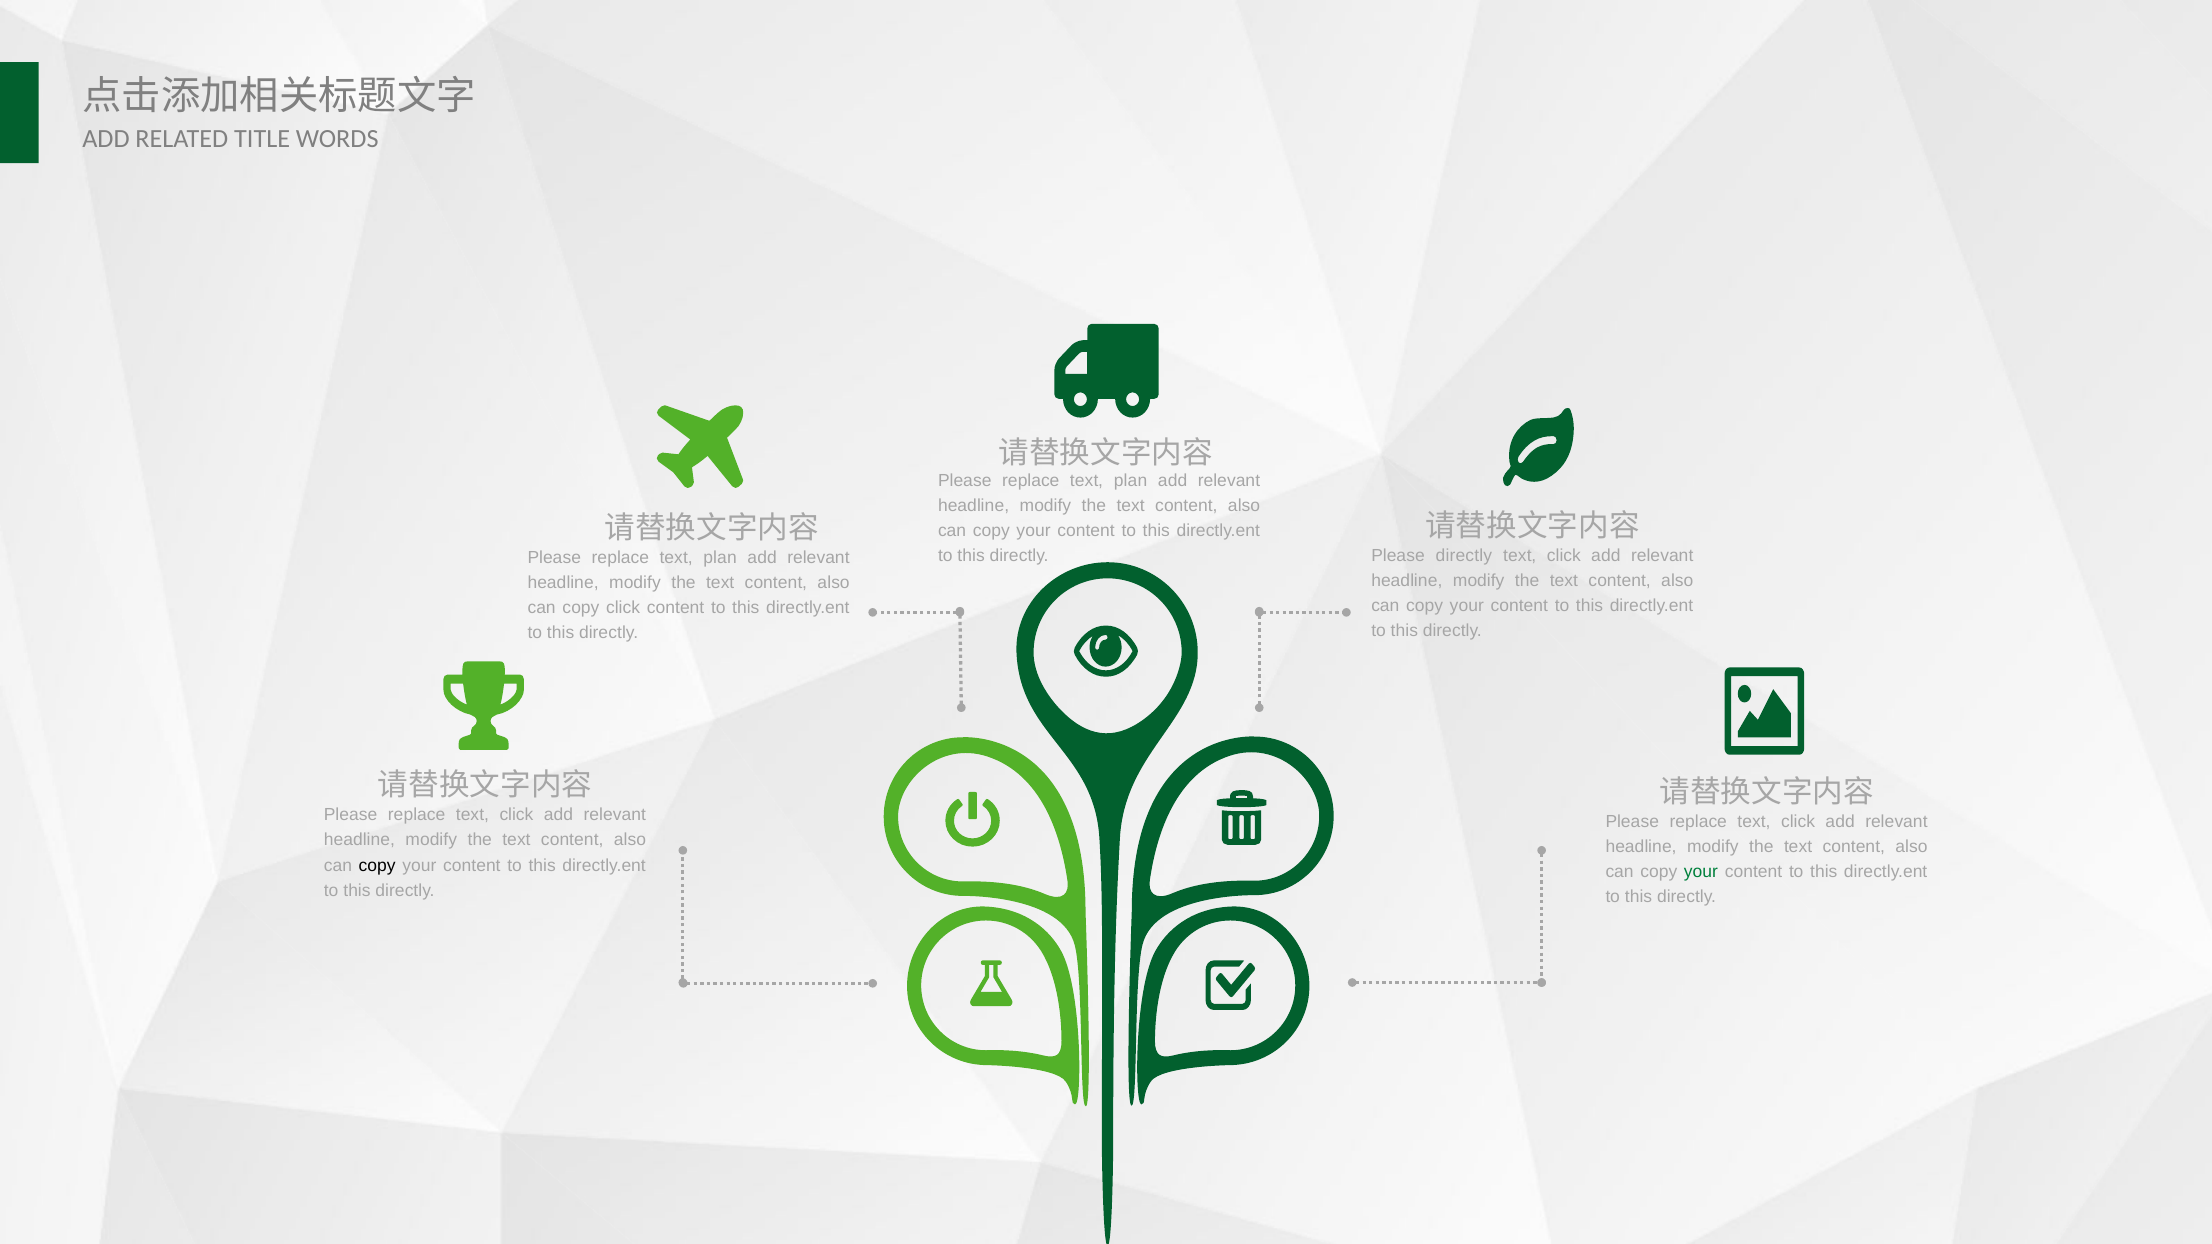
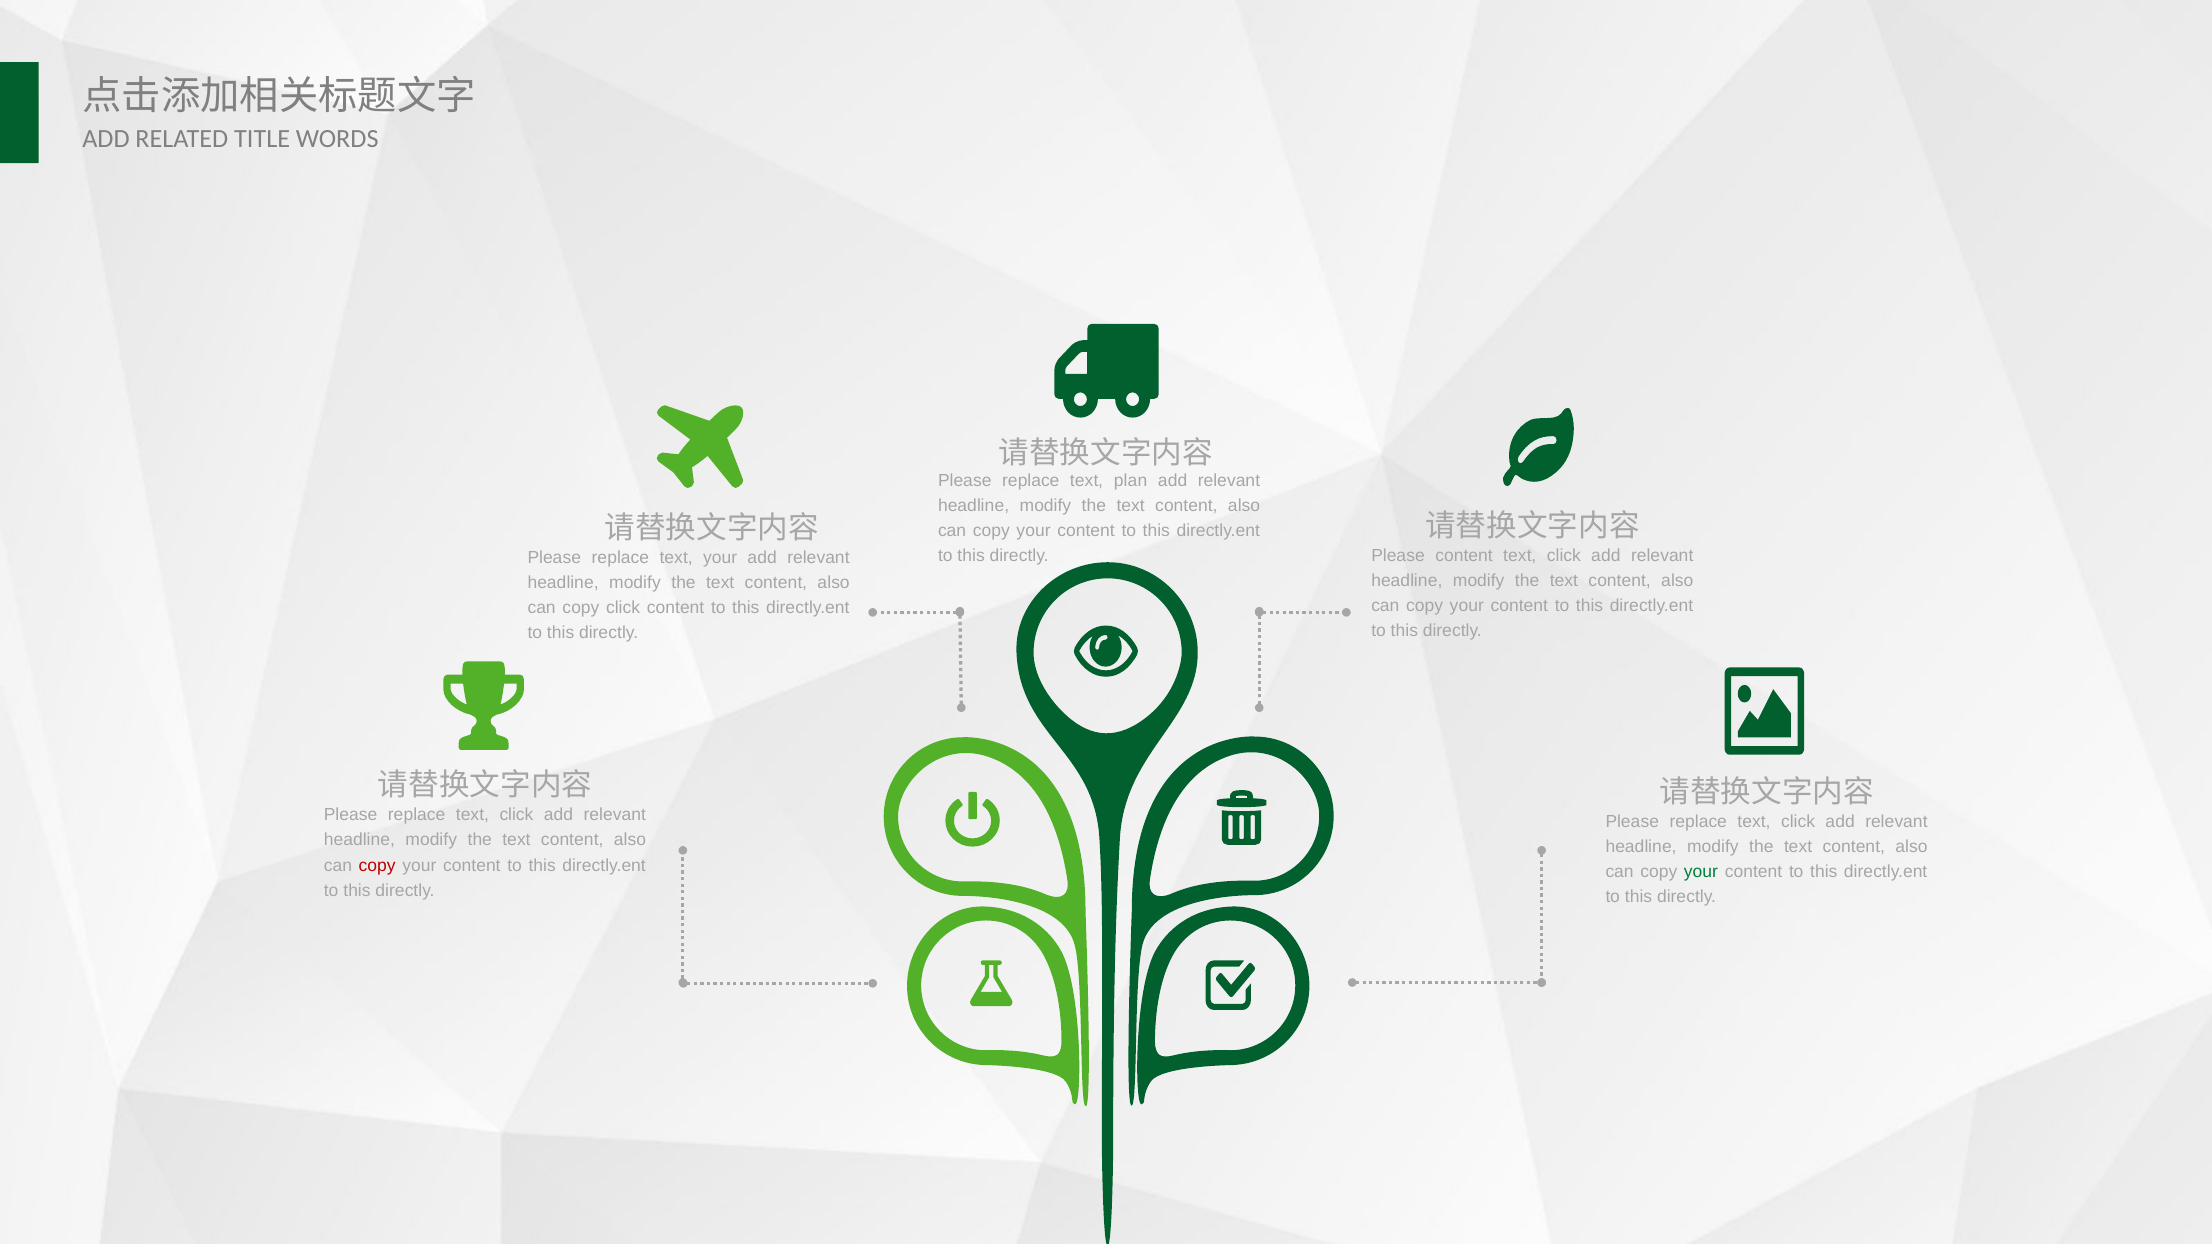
Please directly: directly -> content (1464, 556)
plan: plan -> your (720, 558)
copy colour: black -> red (377, 865)
